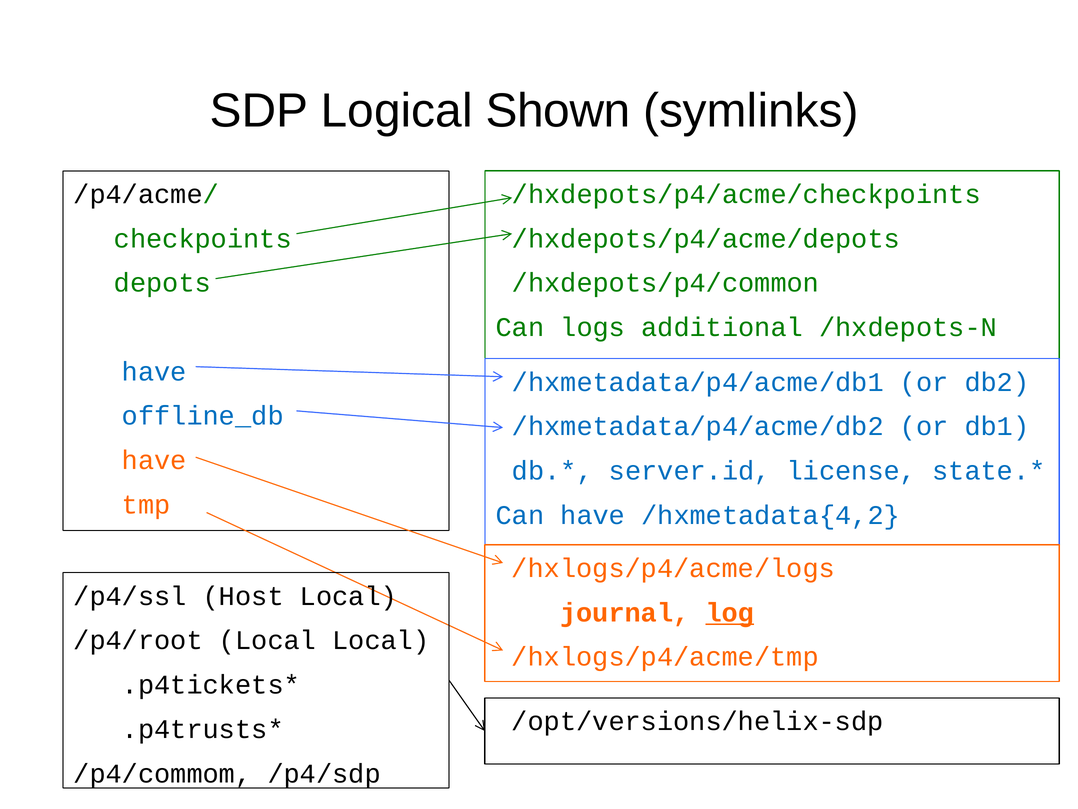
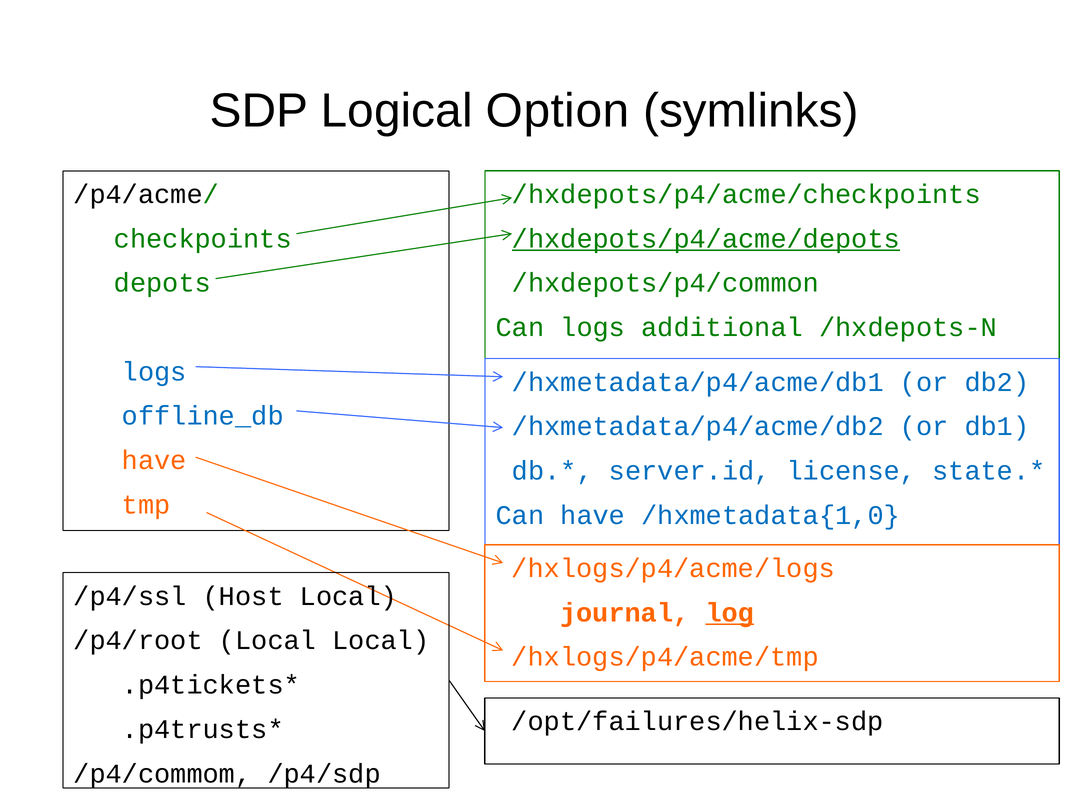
Shown: Shown -> Option (558, 111)
/hxdepots/p4/acme/depots underline: none -> present (706, 239)
have: have -> logs (154, 372)
/hxmetadata{4,2: /hxmetadata{4,2 -> /hxmetadata{1,0 (771, 515)
/opt/versions/helix-sdp: /opt/versions/helix-sdp -> /opt/failures/helix-sdp (697, 721)
